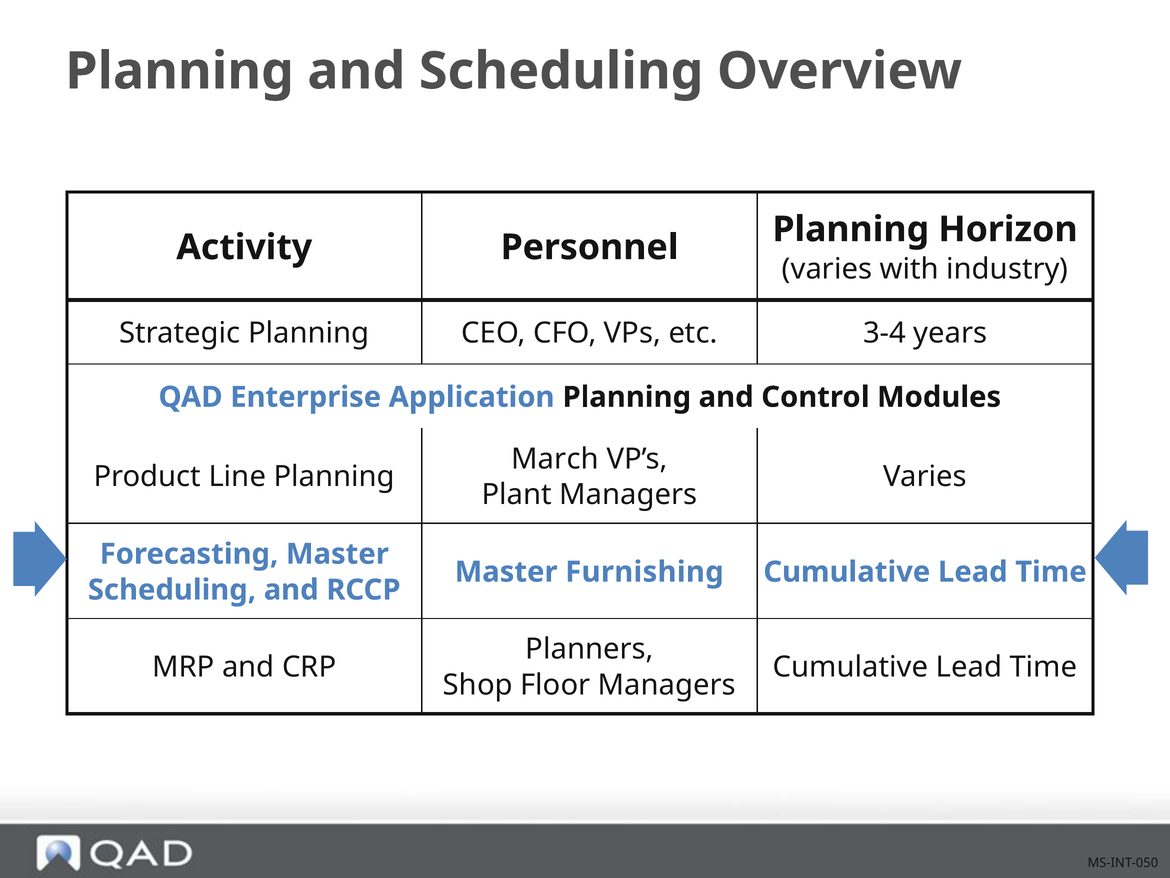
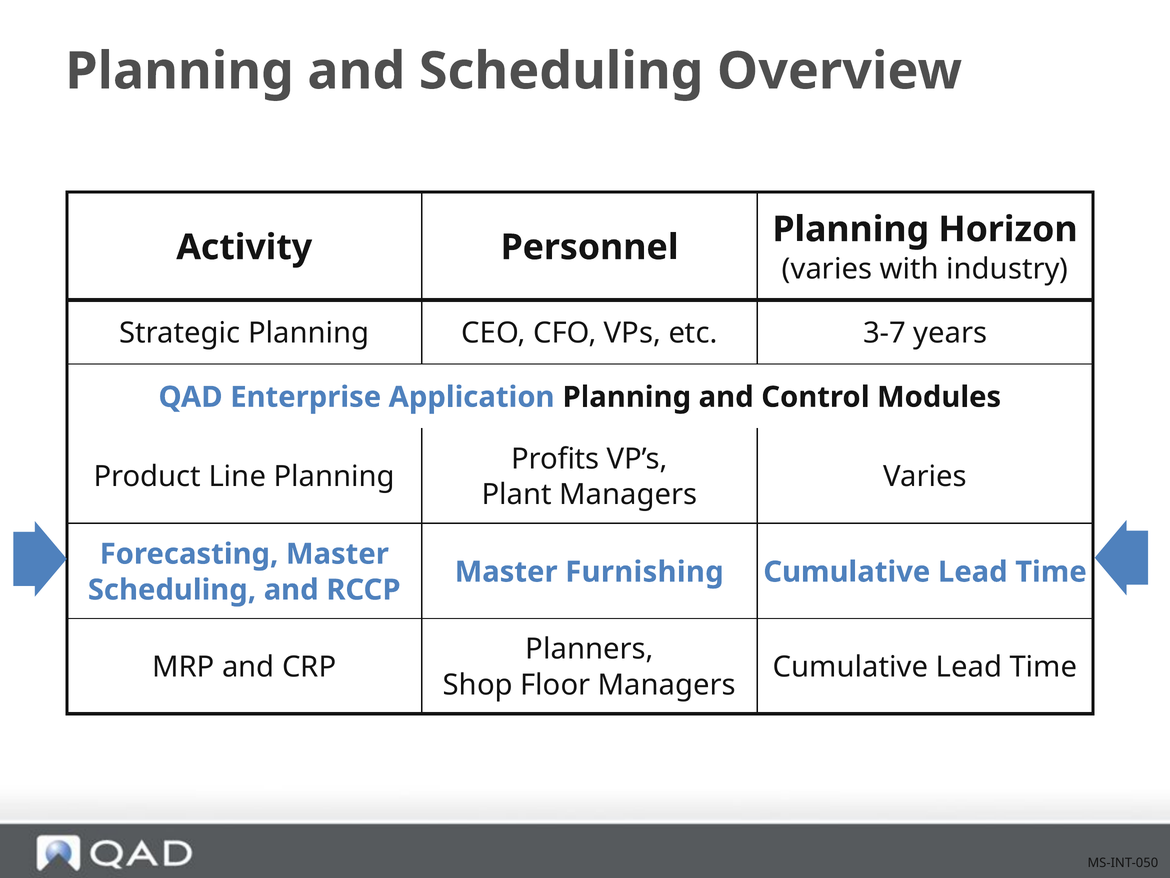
3-4: 3-4 -> 3-7 (885, 333)
March: March -> Profits (555, 459)
